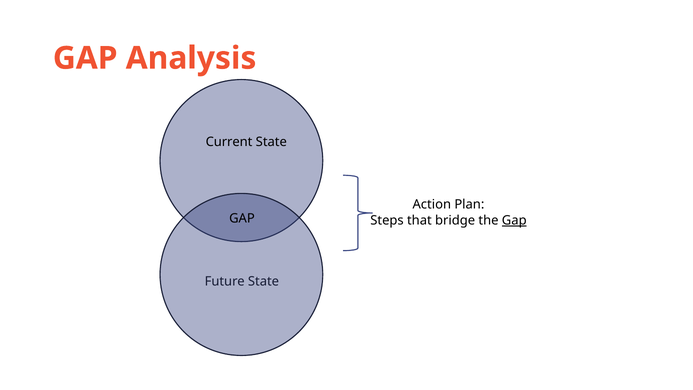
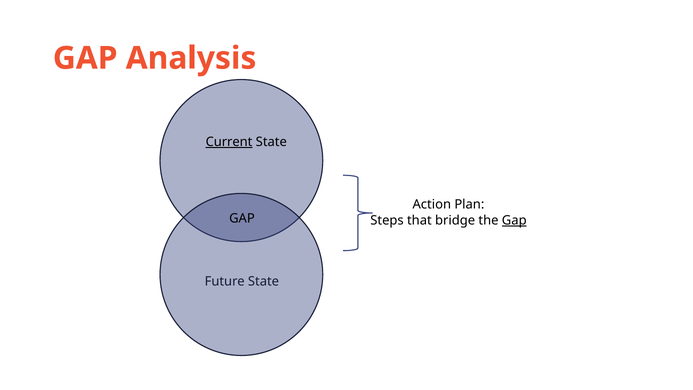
Current underline: none -> present (229, 142)
